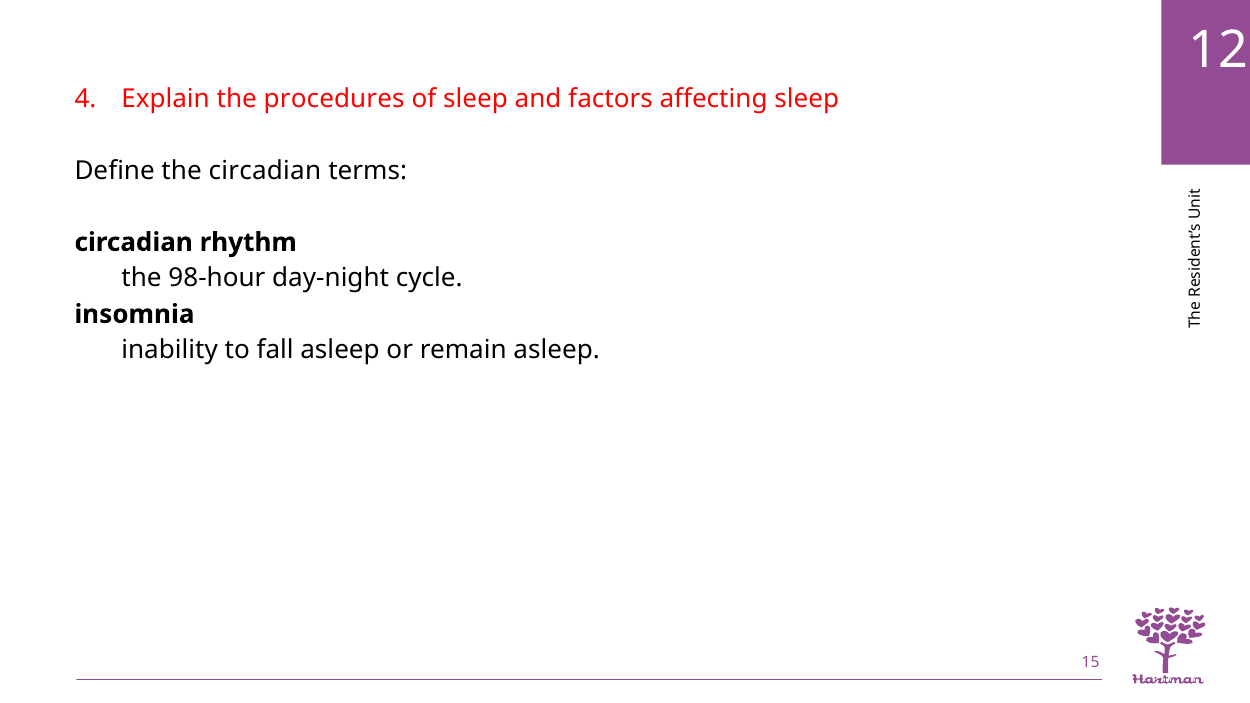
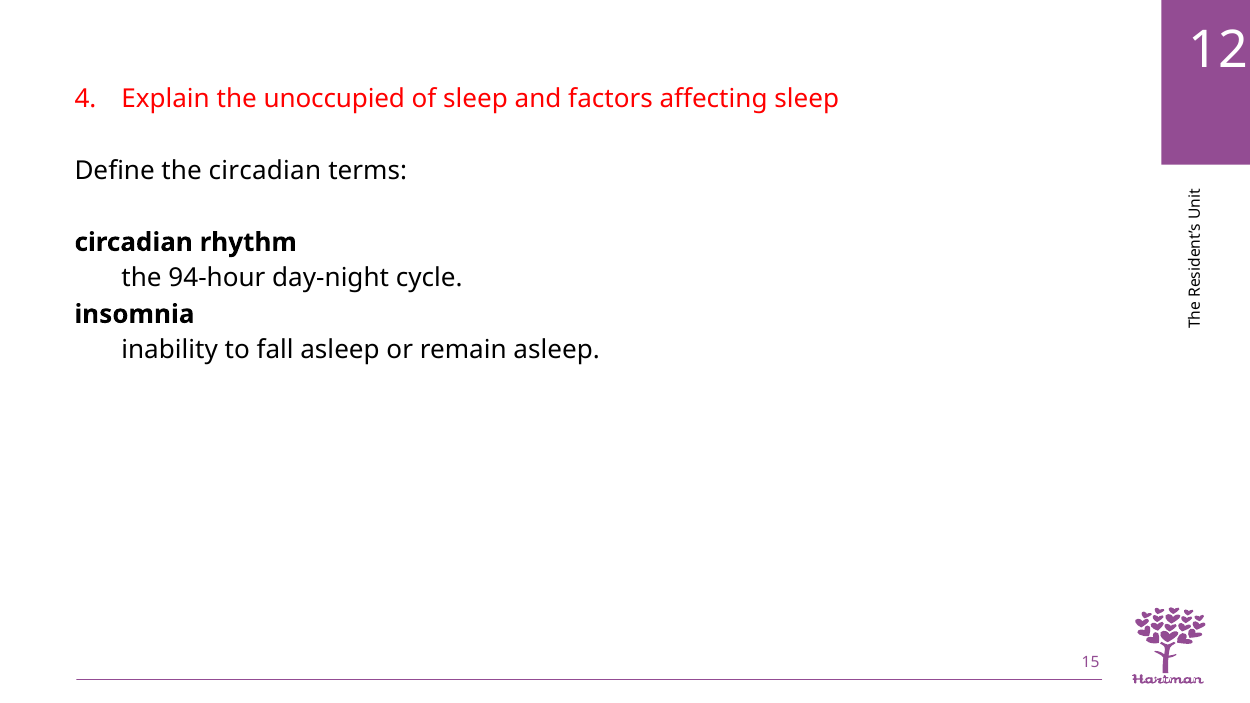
procedures: procedures -> unoccupied (334, 99)
98-hour: 98-hour -> 94-hour (217, 278)
